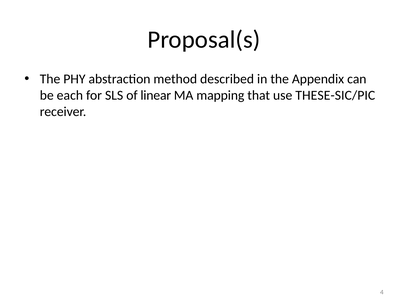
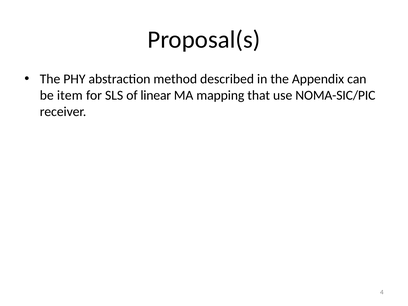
each: each -> item (70, 95)
THESE-SIC/PIC: THESE-SIC/PIC -> NOMA-SIC/PIC (335, 95)
